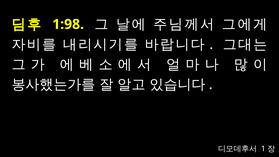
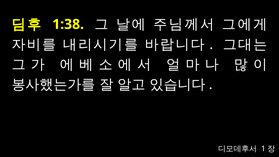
1:98: 1:98 -> 1:38 (68, 24)
